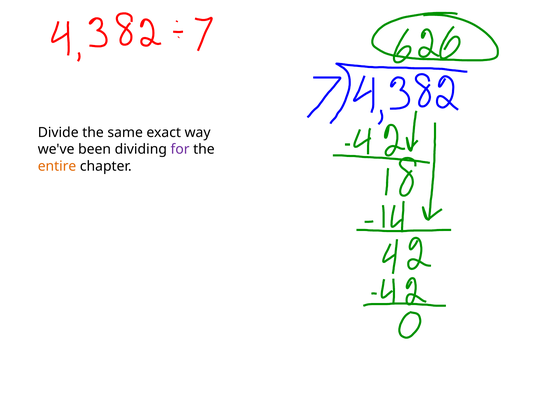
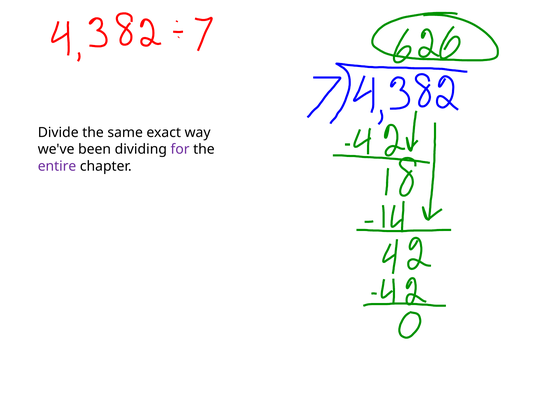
entire colour: orange -> purple (57, 166)
